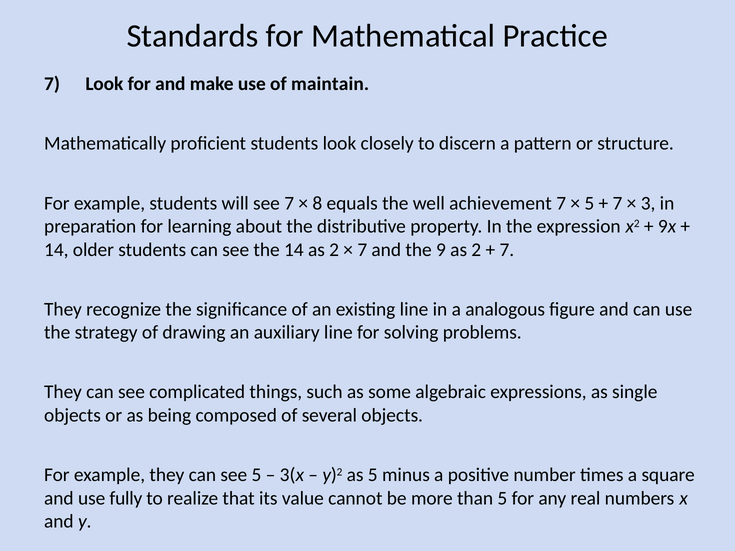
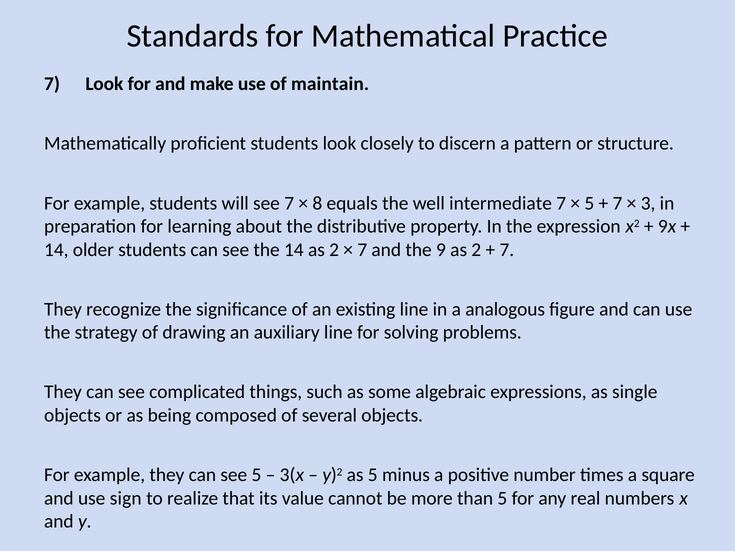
achievement: achievement -> intermediate (501, 203)
fully: fully -> sign (126, 498)
